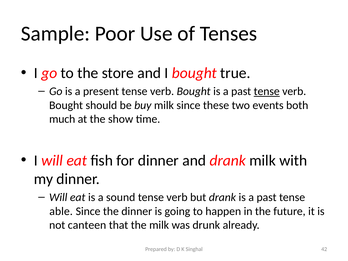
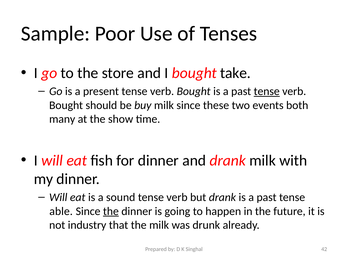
true: true -> take (236, 73)
much: much -> many (62, 119)
the underline: none -> present (111, 211)
canteen: canteen -> industry (87, 225)
